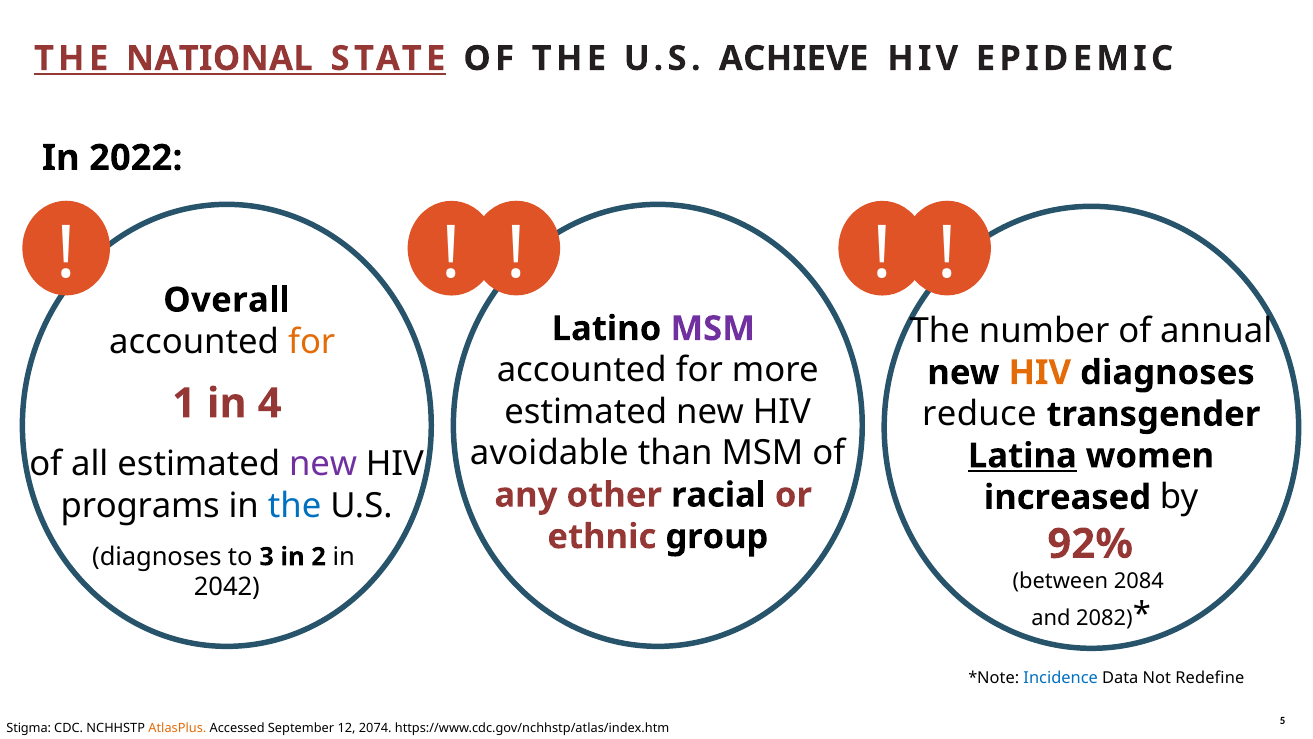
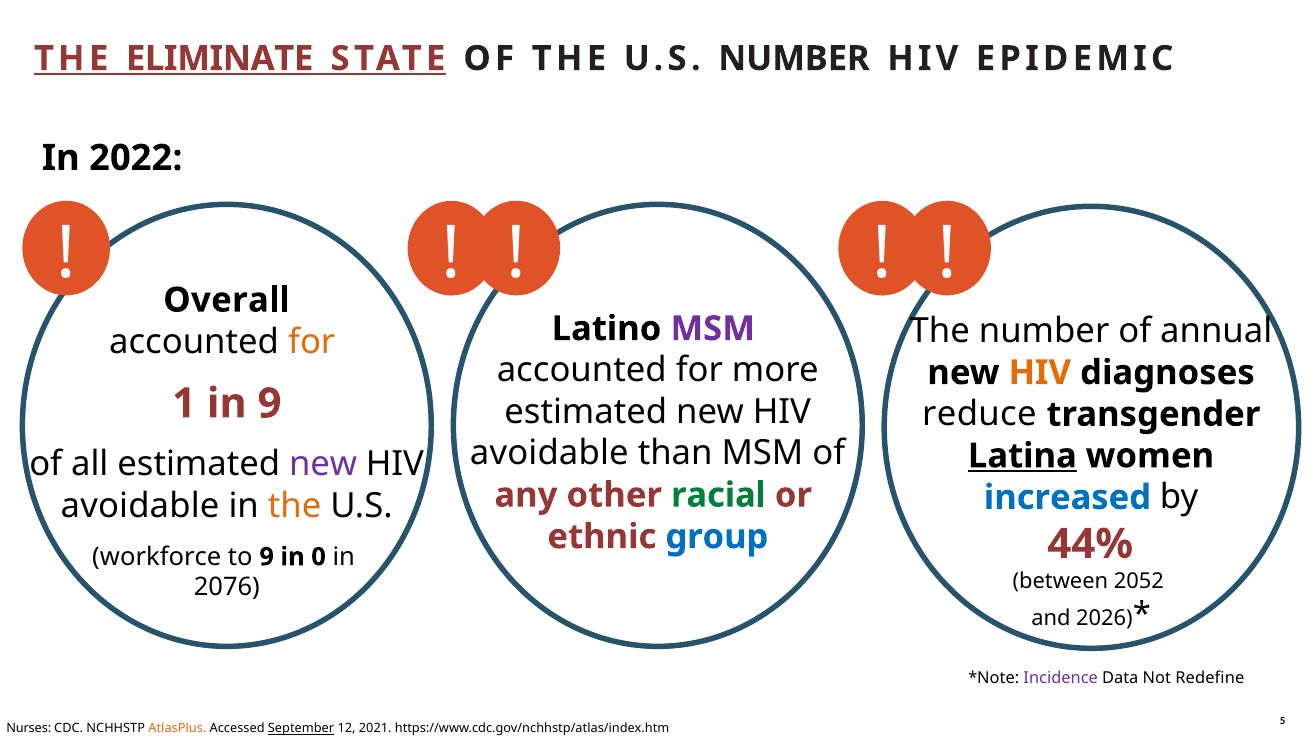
NATIONAL: NATIONAL -> ELIMINATE (220, 59)
U.S ACHIEVE: ACHIEVE -> NUMBER (794, 59)
in 4: 4 -> 9 (270, 403)
racial colour: black -> green (718, 495)
increased colour: black -> blue (1068, 497)
programs: programs -> avoidable (140, 506)
the colour: blue -> orange (295, 506)
group colour: black -> blue (717, 536)
92%: 92% -> 44% (1090, 544)
diagnoses: diagnoses -> workforce (157, 557)
to 3: 3 -> 9 (267, 557)
2: 2 -> 0 (319, 557)
2084: 2084 -> 2052 (1139, 581)
2042: 2042 -> 2076 (227, 587)
2082: 2082 -> 2026 (1104, 618)
Incidence colour: blue -> purple (1061, 678)
Stigma: Stigma -> Nurses (29, 728)
September underline: none -> present (301, 728)
2074: 2074 -> 2021 (375, 728)
